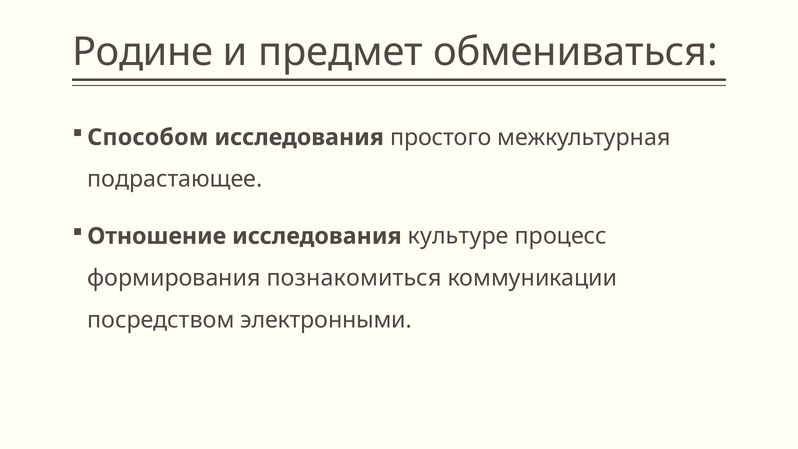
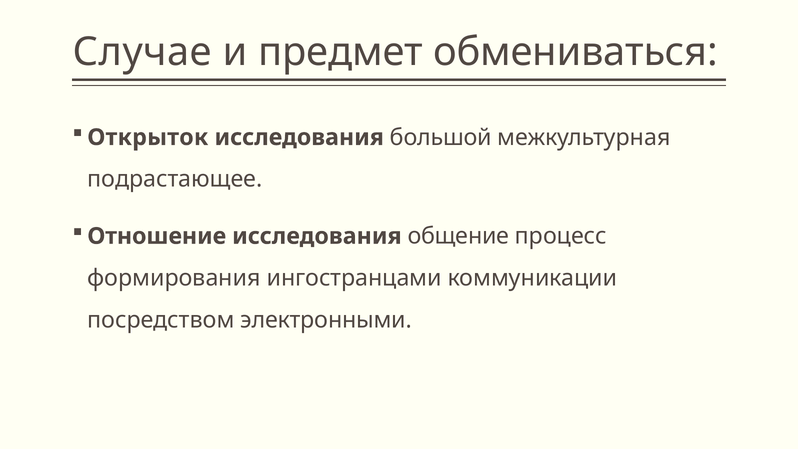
Родине: Родине -> Случае (142, 52)
Способом: Способом -> Открыток (148, 137)
простого: простого -> большой (441, 137)
культуре: культуре -> общение (458, 236)
познакомиться: познакомиться -> ингостранцами (354, 278)
